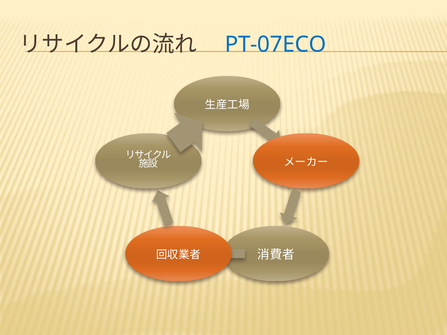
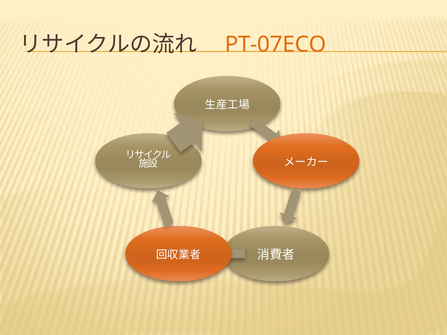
PT-07ECO colour: blue -> orange (275, 44)
